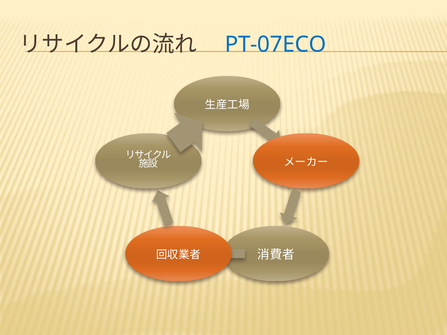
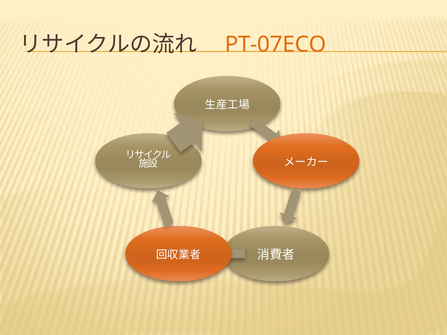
PT-07ECO colour: blue -> orange (275, 44)
